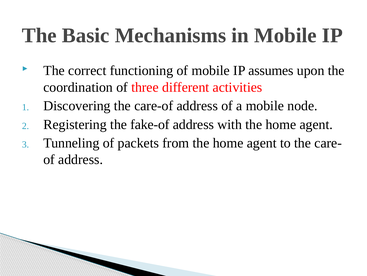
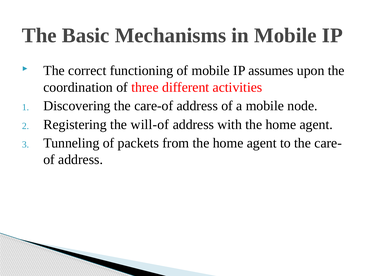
fake-of: fake-of -> will-of (150, 124)
